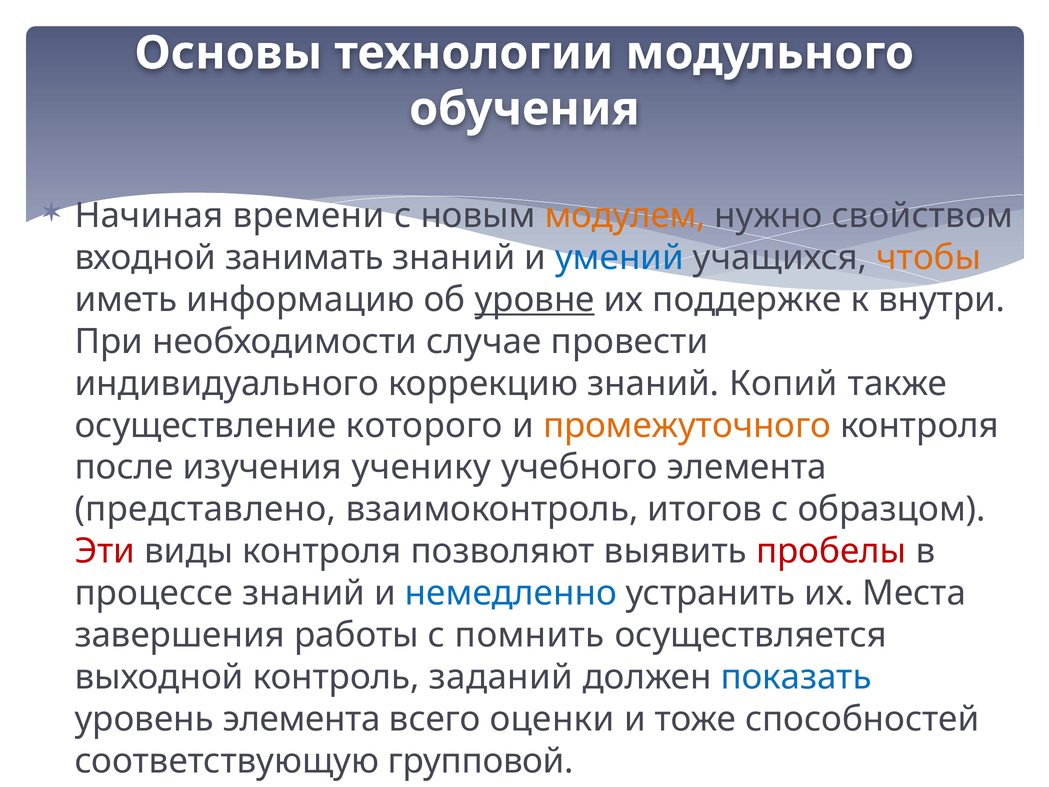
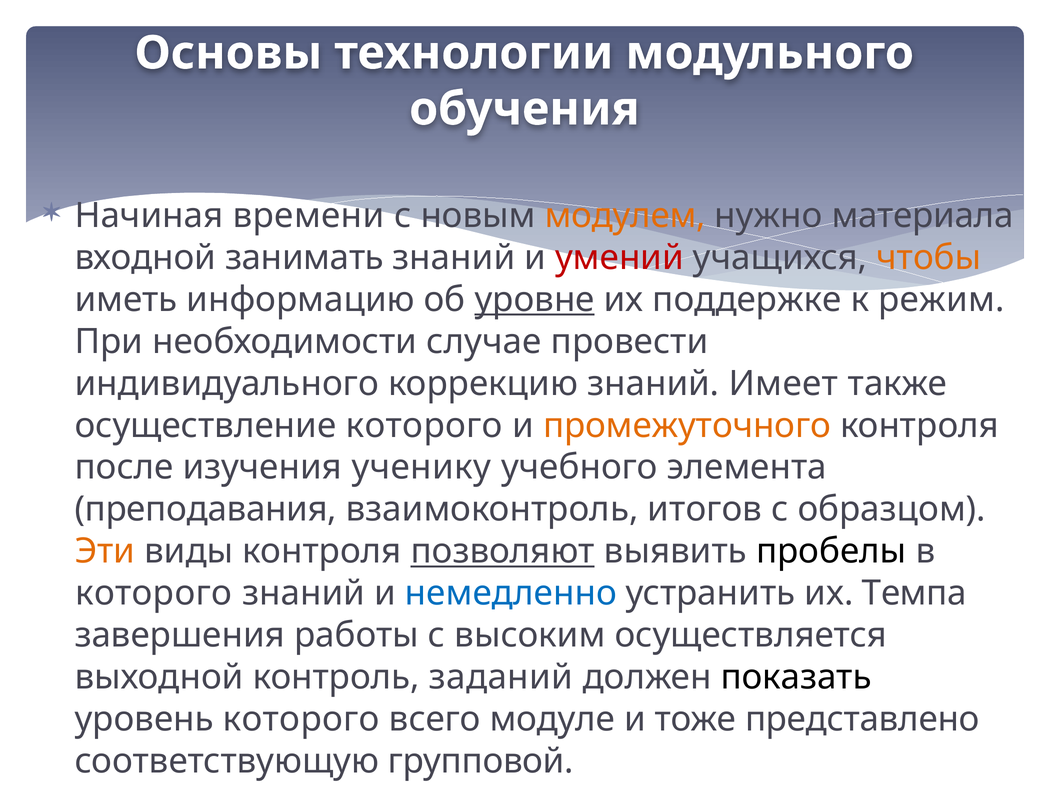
свойством: свойством -> материала (923, 216)
умений colour: blue -> red (620, 257)
внутри: внутри -> режим (942, 299)
Копий: Копий -> Имеет (783, 383)
представлено: представлено -> преподавания (206, 509)
Эти colour: red -> orange (105, 551)
позволяют underline: none -> present (503, 551)
пробелы colour: red -> black (831, 551)
процессе: процессе -> которого (154, 593)
Места: Места -> Темпа (914, 593)
помнить: помнить -> высоким (530, 635)
показать colour: blue -> black (796, 677)
уровень элемента: элемента -> которого (301, 719)
оценки: оценки -> модуле (552, 719)
способностей: способностей -> представлено (862, 719)
